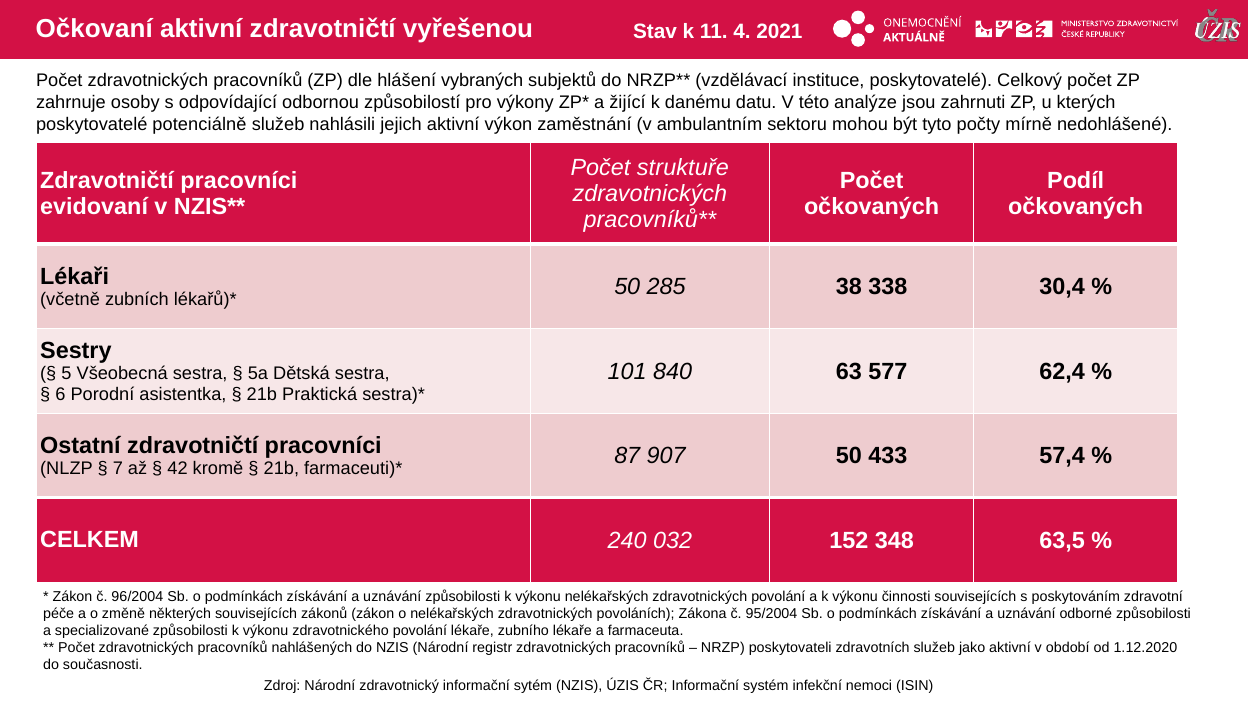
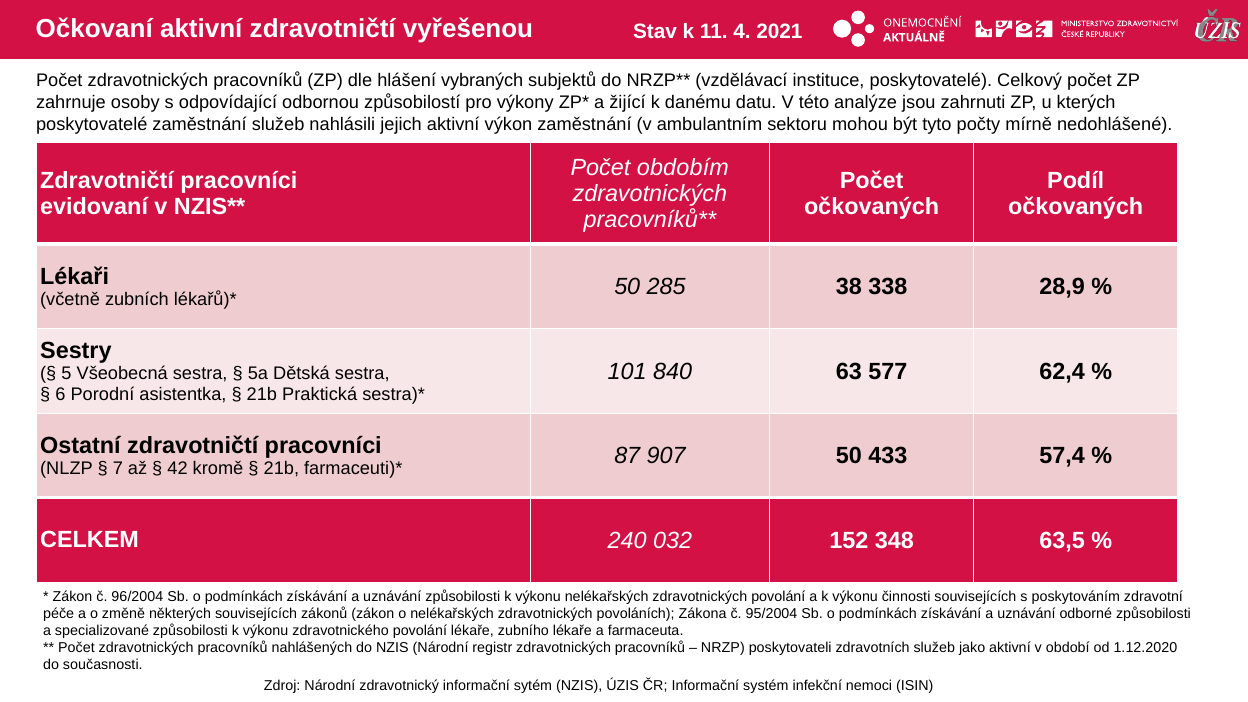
poskytovatelé potenciálně: potenciálně -> zaměstnání (200, 124)
struktuře: struktuře -> obdobím (683, 167)
30,4: 30,4 -> 28,9 (1062, 287)
